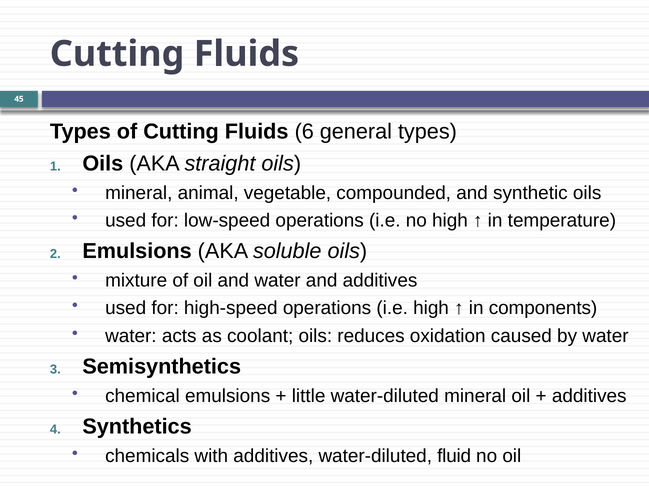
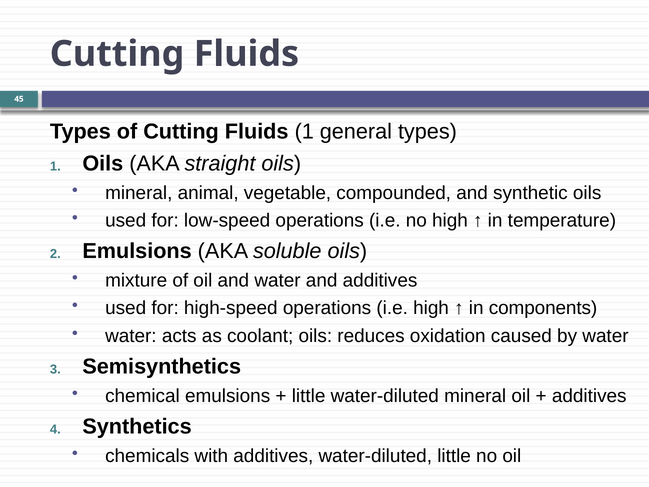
Fluids 6: 6 -> 1 (304, 131)
water-diluted fluid: fluid -> little (454, 456)
